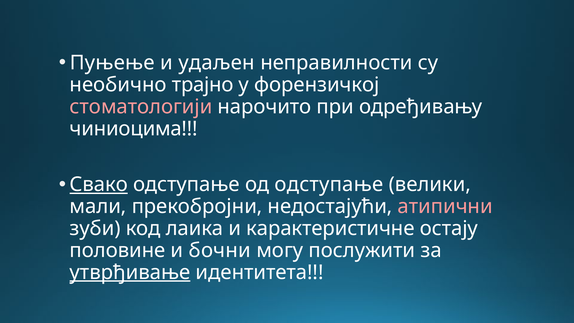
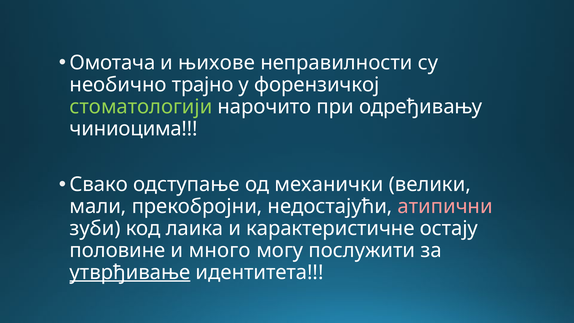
Пуњење: Пуњење -> Омотача (112, 63)
удаљен: удаљен -> њихове (217, 63)
стоматологији colour: pink -> light green (141, 107)
Свако underline: present -> none (99, 184)
од одступање: одступање -> механички (329, 184)
бочни: бочни -> много (220, 250)
